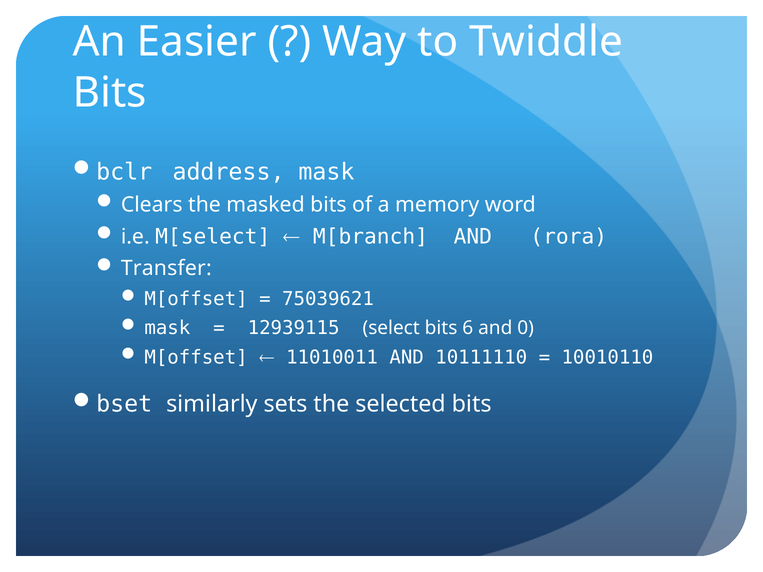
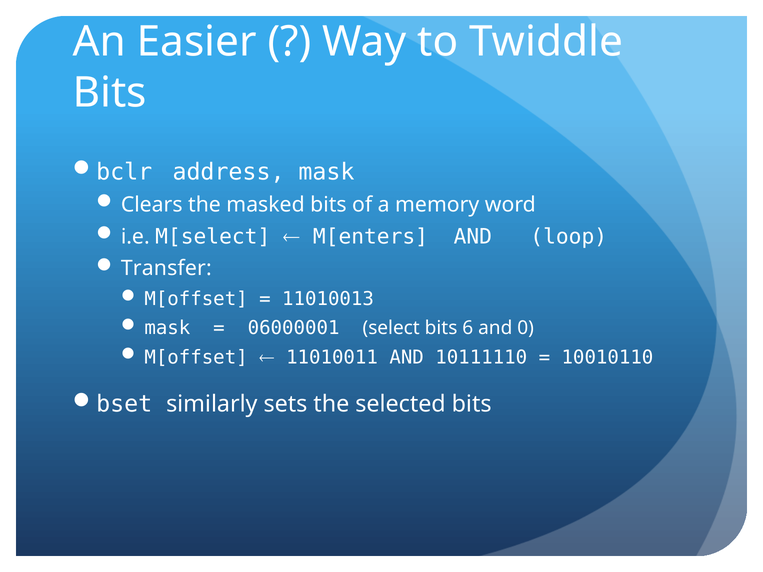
M[branch: M[branch -> M[enters (370, 237)
rora: rora -> loop (569, 237)
75039621: 75039621 -> 11010013 (328, 299)
12939115: 12939115 -> 06000001 (294, 328)
